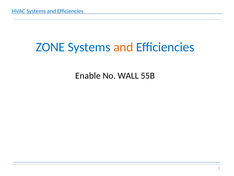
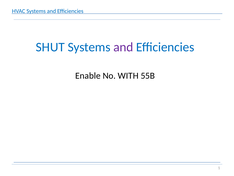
ZONE: ZONE -> SHUT (50, 47)
and colour: orange -> purple (123, 47)
WALL: WALL -> WITH (128, 75)
